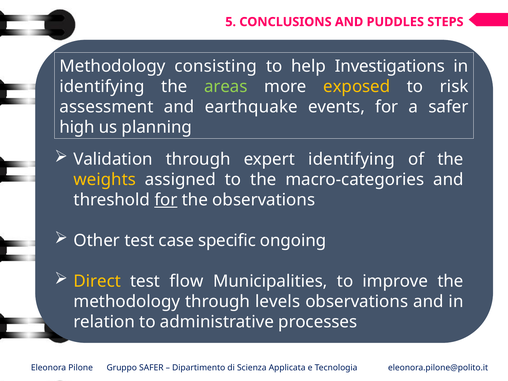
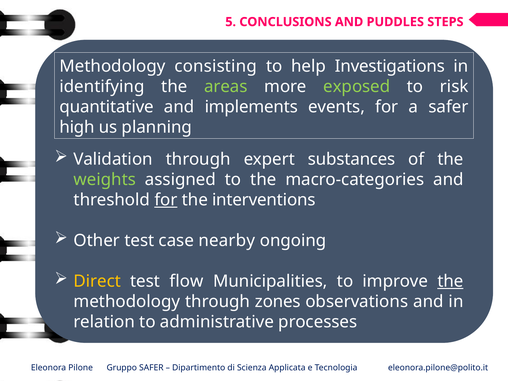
exposed colour: yellow -> light green (357, 87)
assessment: assessment -> quantitative (107, 107)
earthquake: earthquake -> implements (251, 107)
expert identifying: identifying -> substances (352, 159)
weights colour: yellow -> light green (105, 180)
the observations: observations -> interventions (264, 200)
specific: specific -> nearby (227, 241)
the underline: none -> present (450, 281)
levels: levels -> zones (278, 302)
